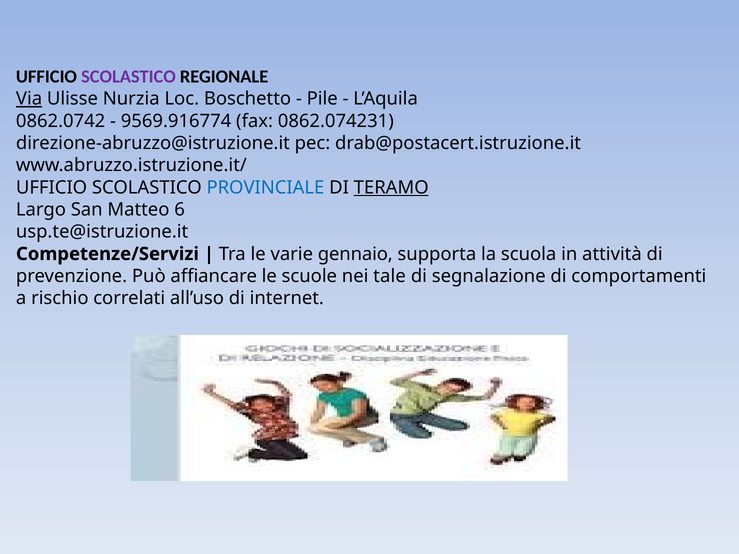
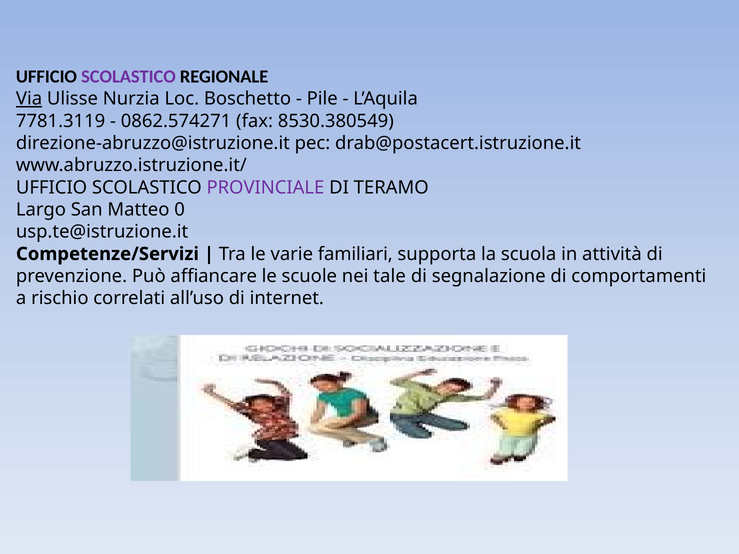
0862.0742: 0862.0742 -> 7781.3119 (61, 121)
9569.916774: 9569.916774 -> 0862.574271 (176, 121)
0862.074231: 0862.074231 -> 8530.380549 (336, 121)
PROVINCIALE colour: blue -> purple (265, 188)
TERAMO underline: present -> none (391, 188)
6: 6 -> 0 (180, 210)
gennaio: gennaio -> familiari (355, 254)
